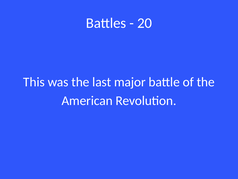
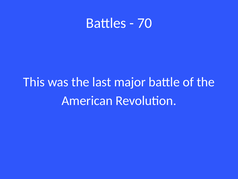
20: 20 -> 70 (145, 23)
